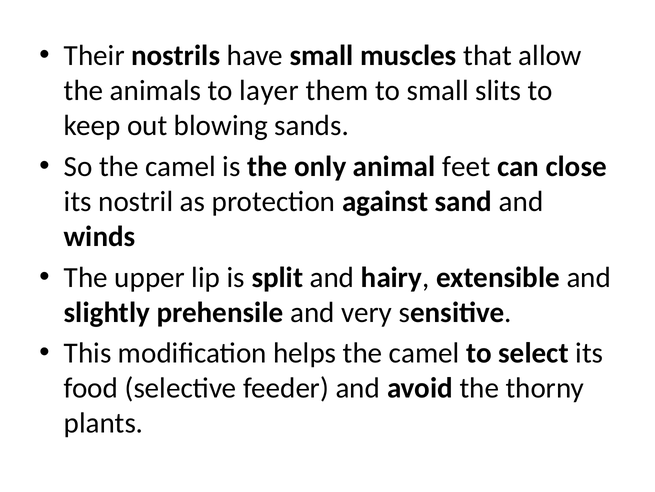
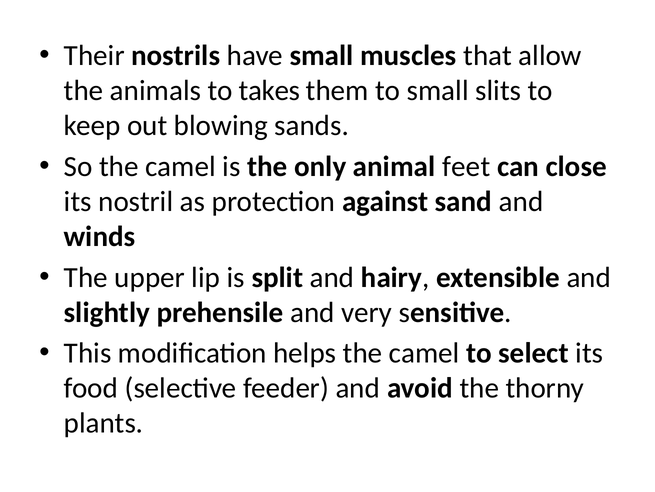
layer: layer -> takes (269, 91)
